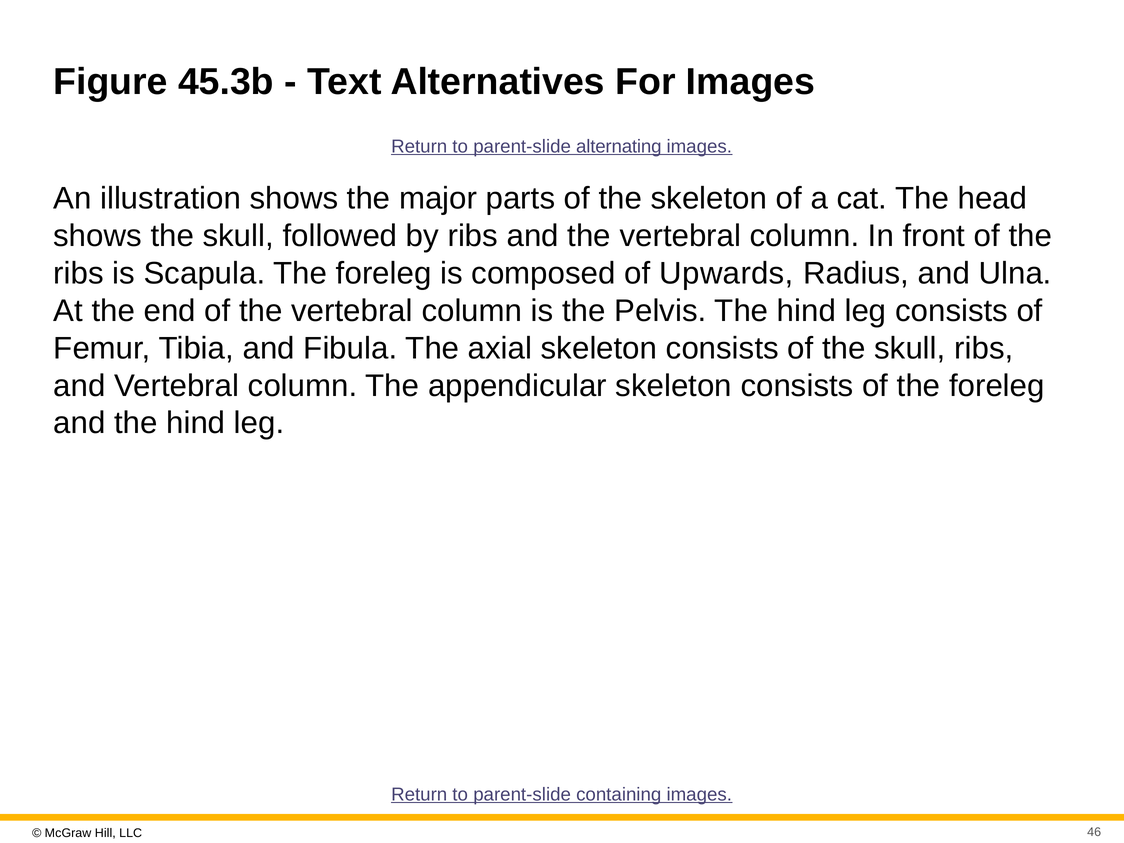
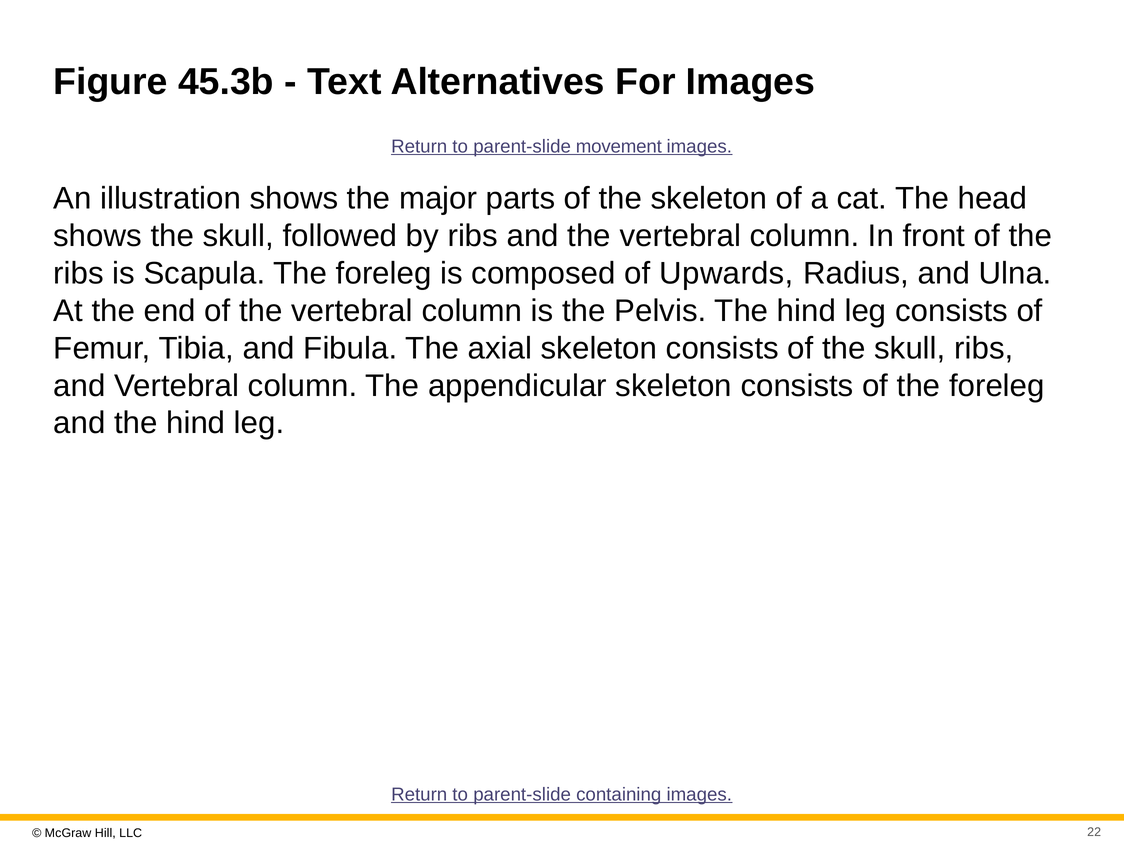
alternating: alternating -> movement (619, 146)
46: 46 -> 22 (1094, 832)
